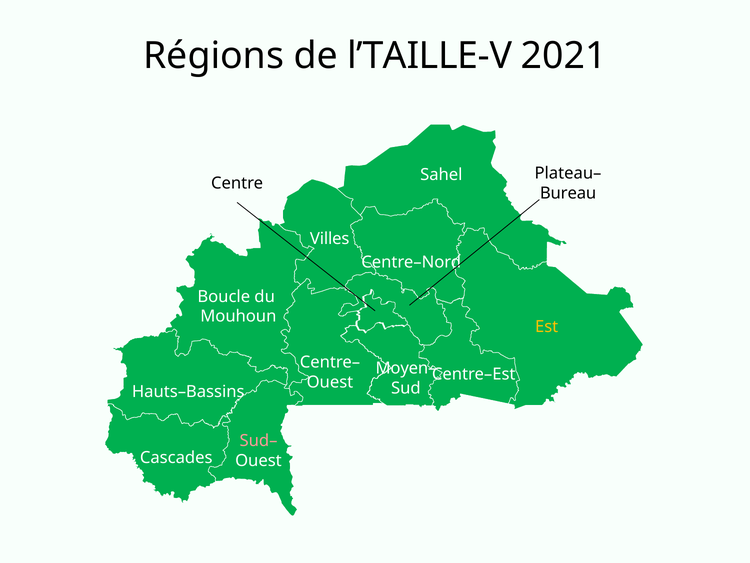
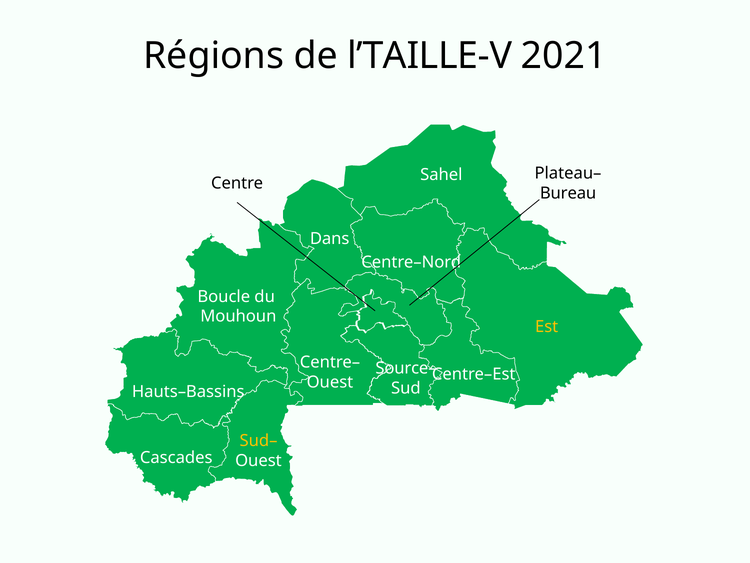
Villes: Villes -> Dans (330, 238)
Moyen–: Moyen– -> Source– (406, 368)
Sud– colour: pink -> yellow (258, 440)
